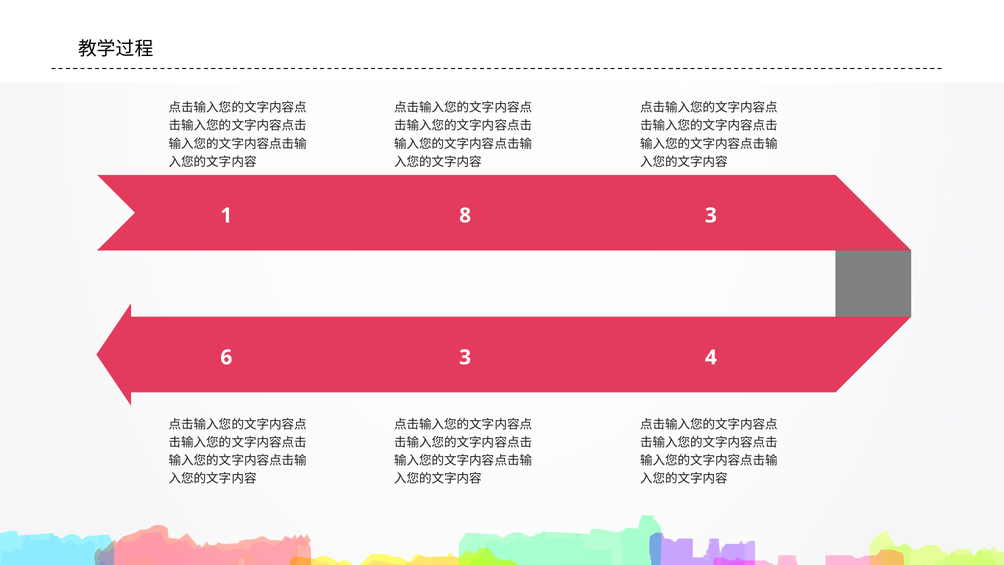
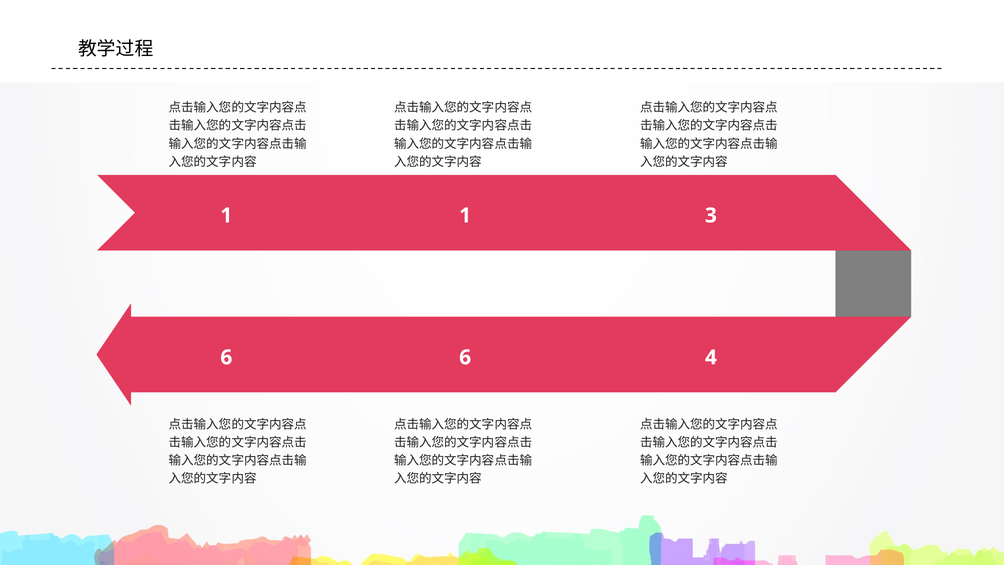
1 8: 8 -> 1 (465, 215)
6 3: 3 -> 6 (465, 357)
